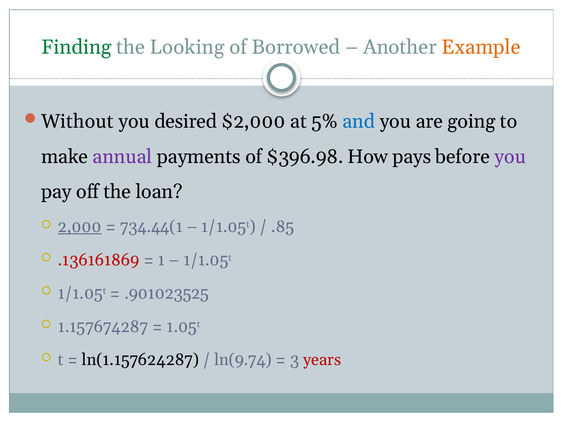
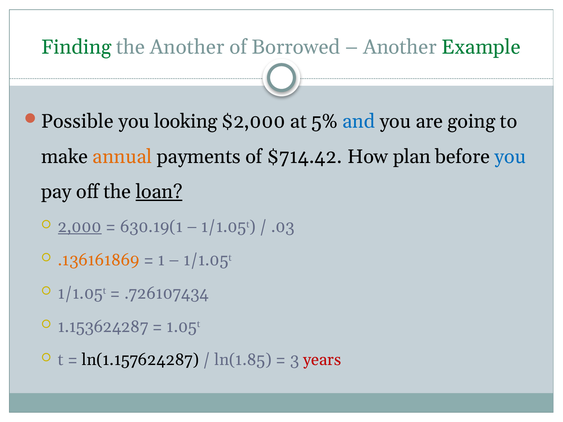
the Looking: Looking -> Another (187, 47)
Example colour: orange -> green (481, 47)
Without: Without -> Possible (77, 122)
desired: desired -> looking (186, 122)
annual colour: purple -> orange (122, 157)
$396.98: $396.98 -> $714.42 (305, 157)
pays: pays -> plan (412, 157)
you colour: purple -> blue (510, 157)
loan underline: none -> present (159, 192)
734.44(1: 734.44(1 -> 630.19(1 (151, 227)
.85: .85 -> .03 (283, 227)
.136161869 colour: red -> orange (99, 260)
.901023525: .901023525 -> .726107434 (167, 294)
1.157674287: 1.157674287 -> 1.153624287 (103, 327)
ln(9.74: ln(9.74 -> ln(1.85 (243, 360)
